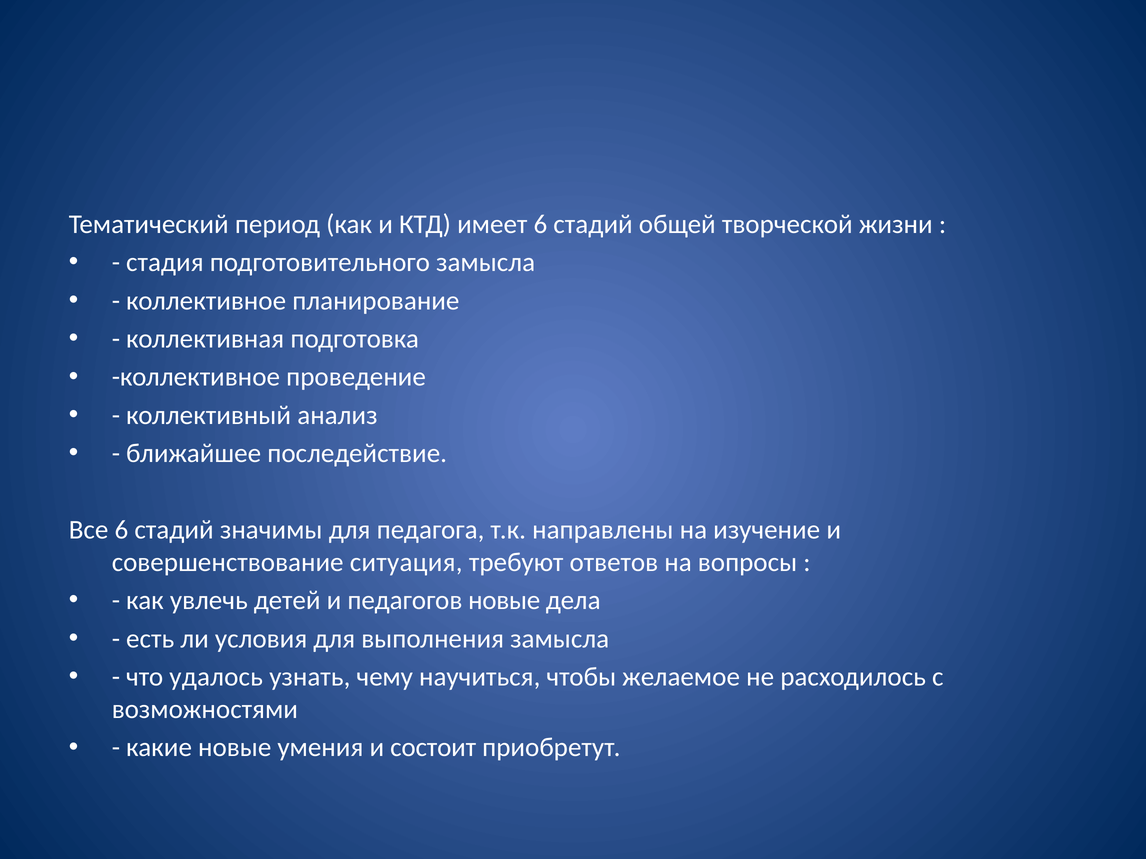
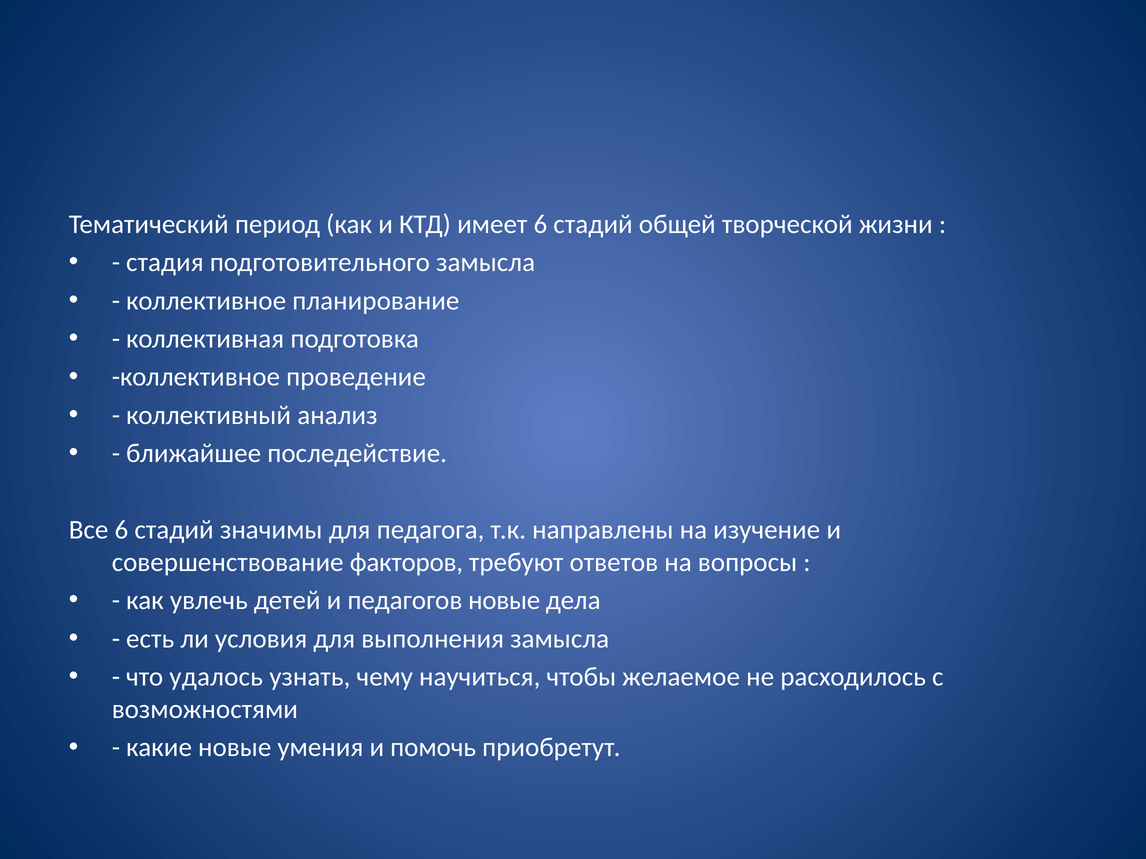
ситуация: ситуация -> факторов (406, 563)
состоит: состоит -> помочь (433, 748)
